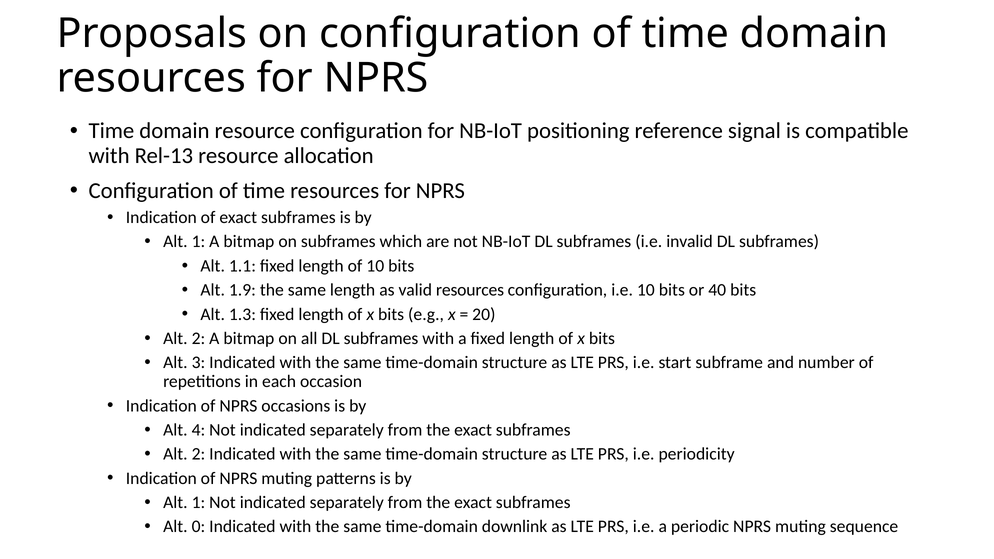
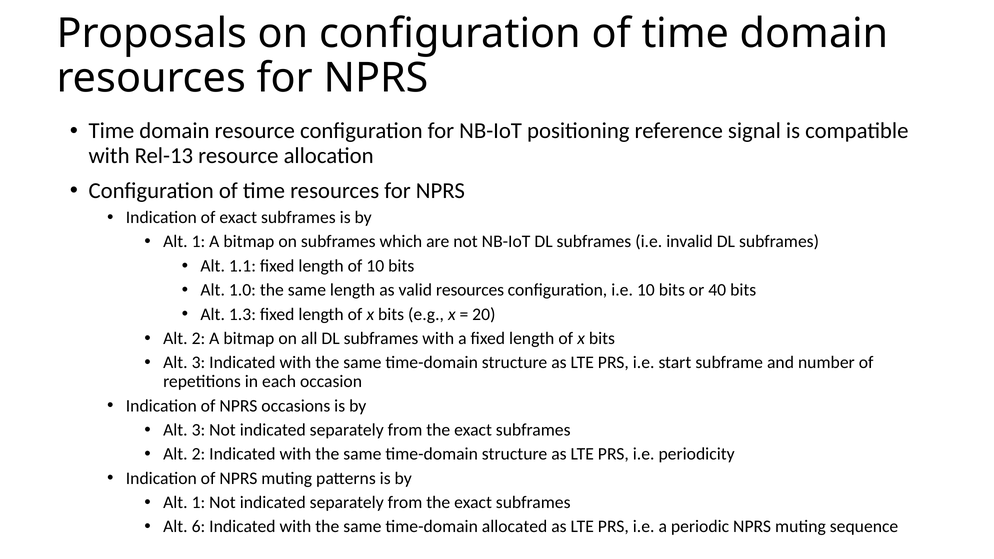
1.9: 1.9 -> 1.0 (242, 290)
4: 4 -> 3 (198, 430)
0: 0 -> 6 (198, 527)
downlink: downlink -> allocated (515, 527)
